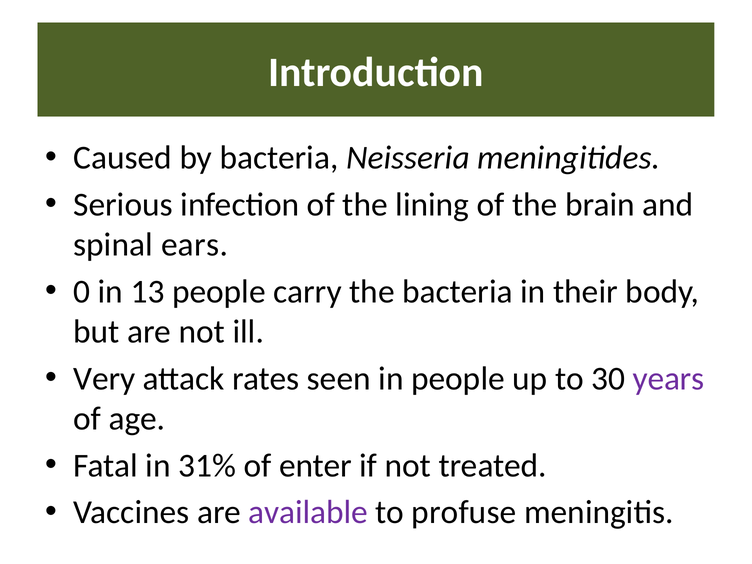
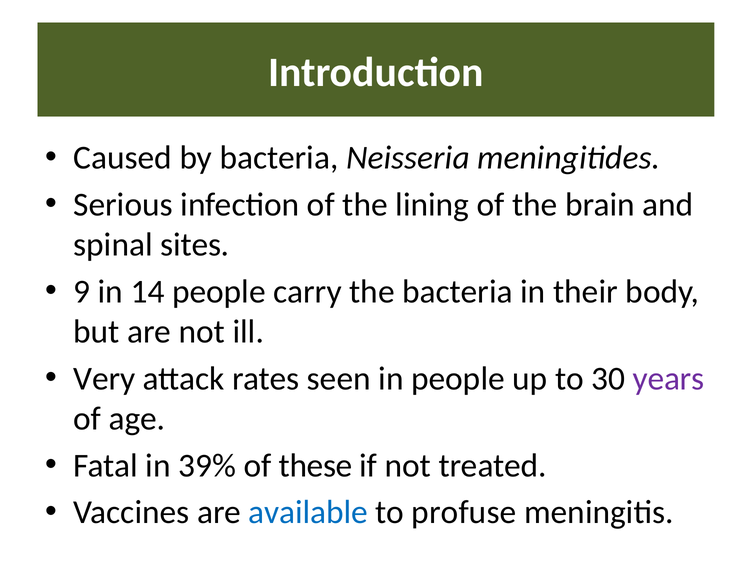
ears: ears -> sites (195, 245)
0: 0 -> 9 (82, 292)
13: 13 -> 14 (148, 292)
31%: 31% -> 39% (207, 466)
enter: enter -> these (316, 466)
available colour: purple -> blue (308, 512)
